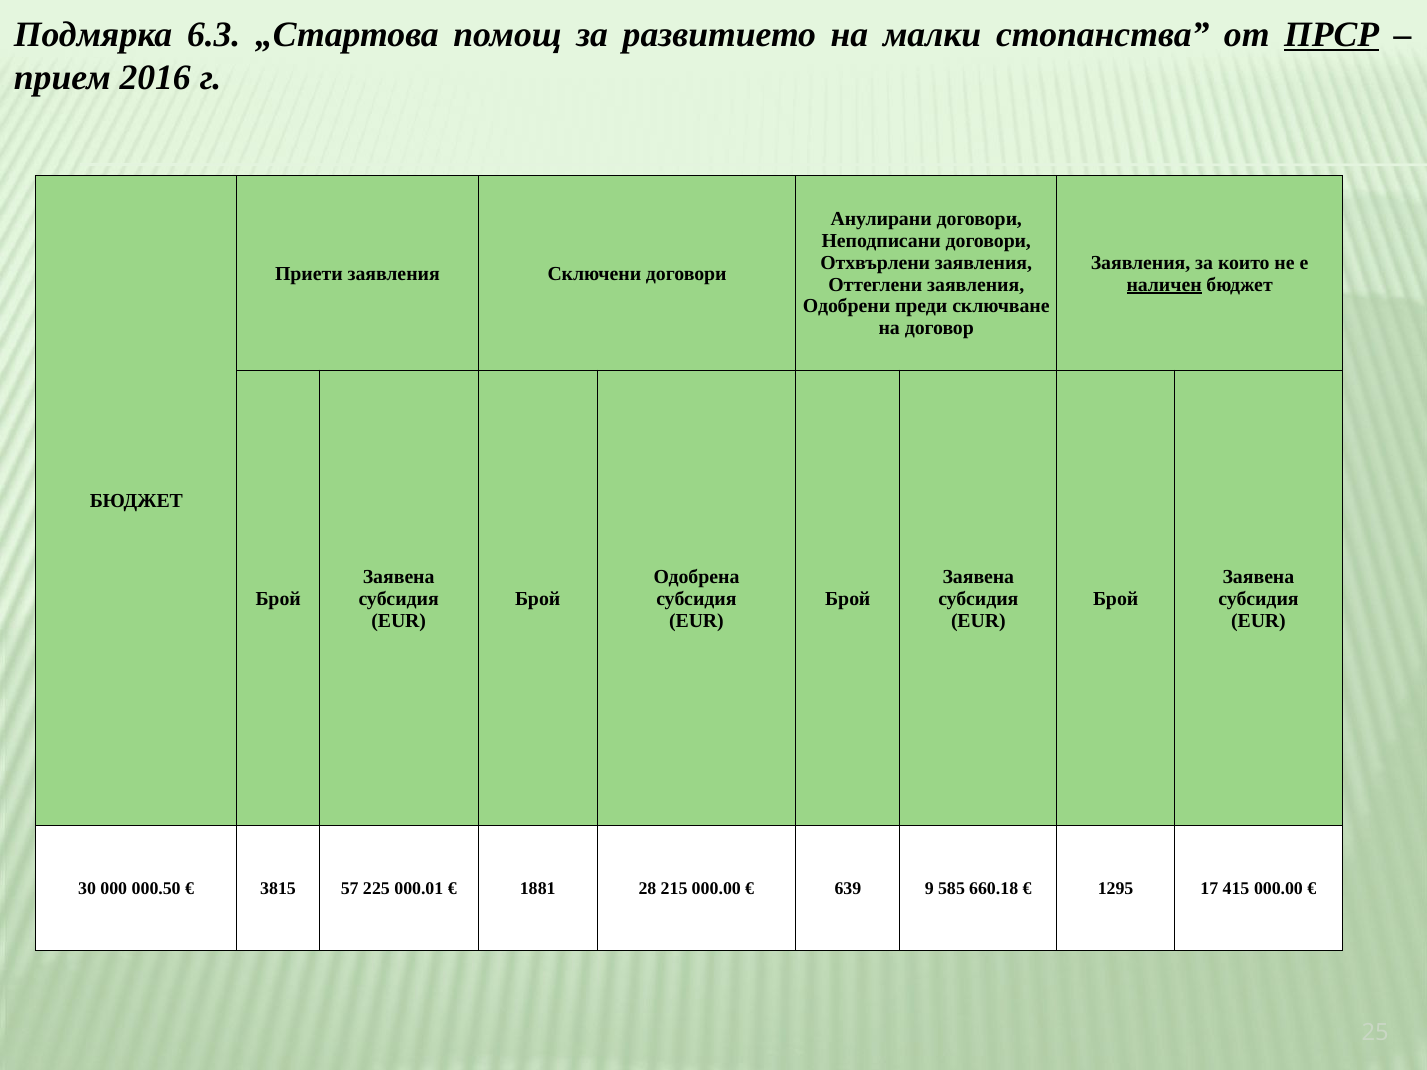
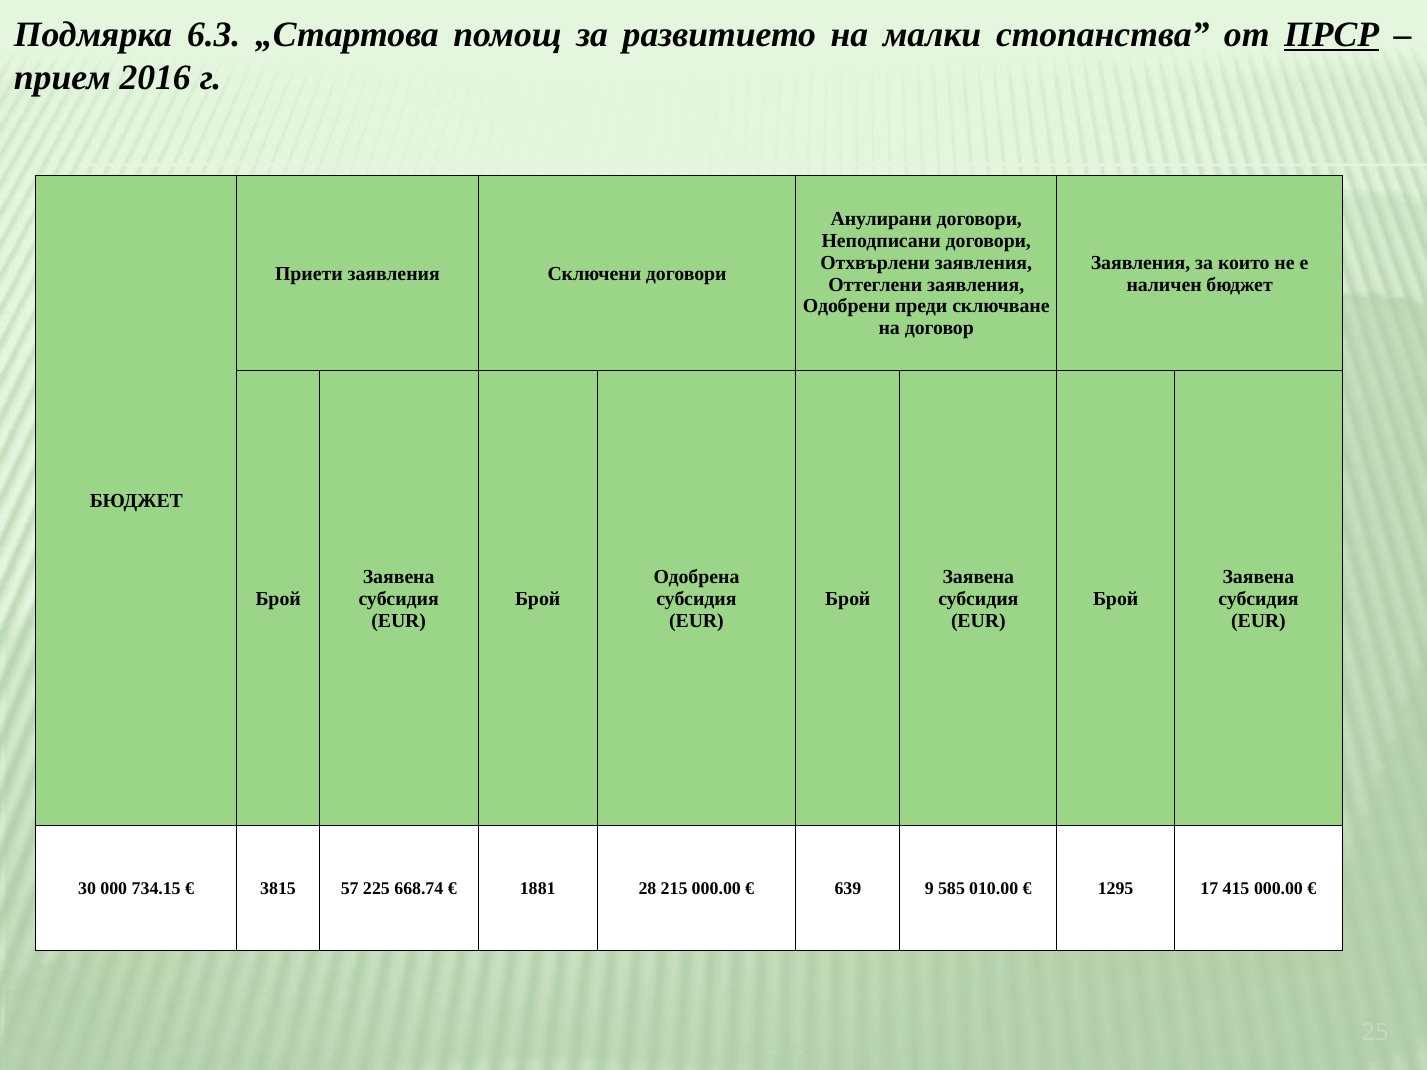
наличен underline: present -> none (1164, 285)
000.50: 000.50 -> 734.15 (156, 889)
000.01: 000.01 -> 668.74 (419, 889)
660.18: 660.18 -> 010.00 (994, 889)
